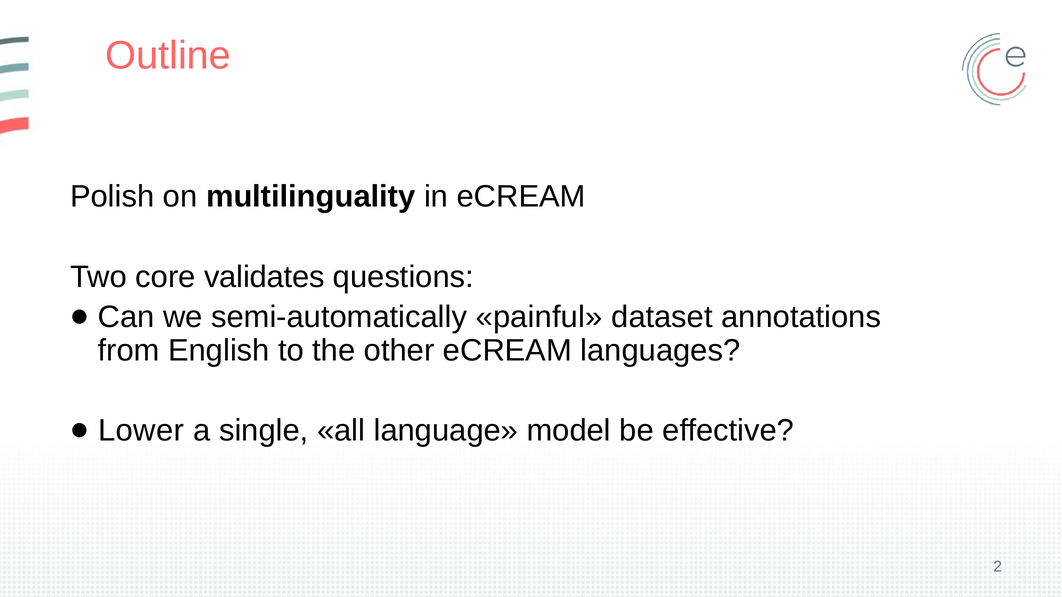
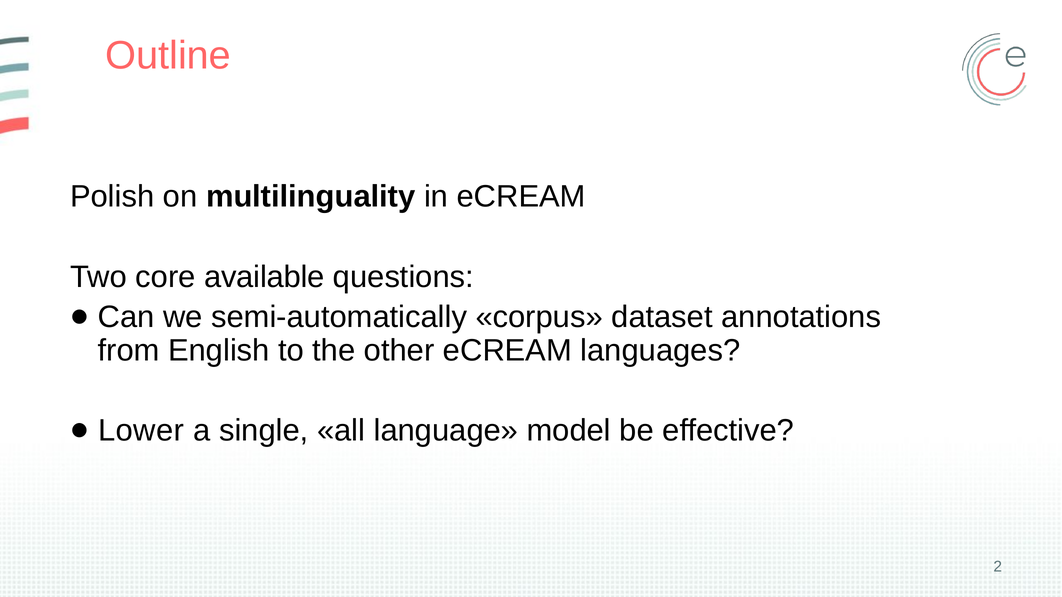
validates: validates -> available (264, 277)
painful: painful -> corpus (539, 317)
